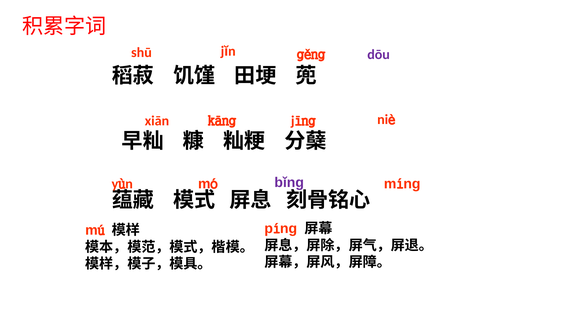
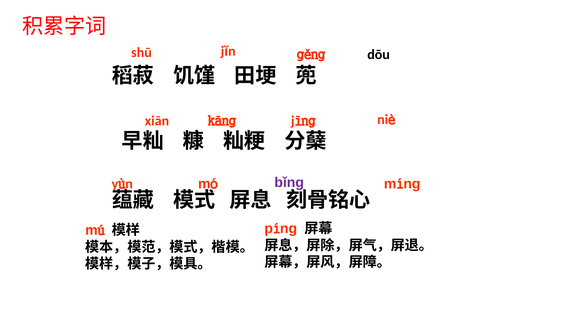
dōu colour: purple -> black (379, 54)
